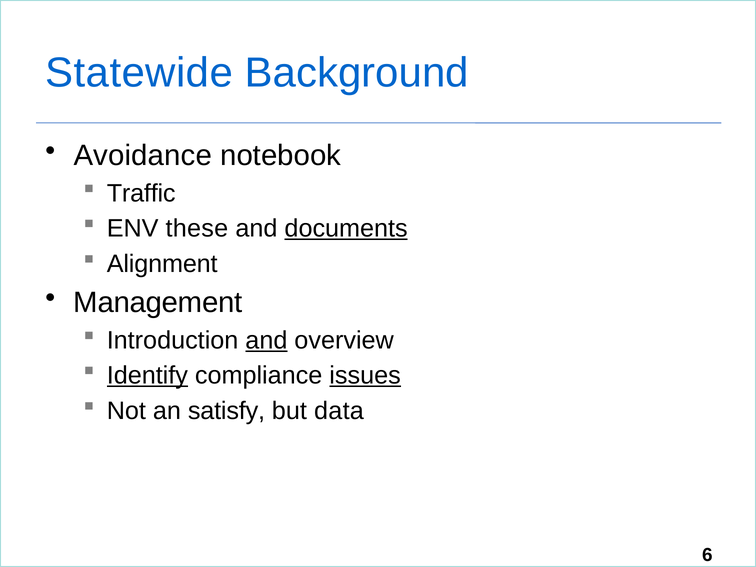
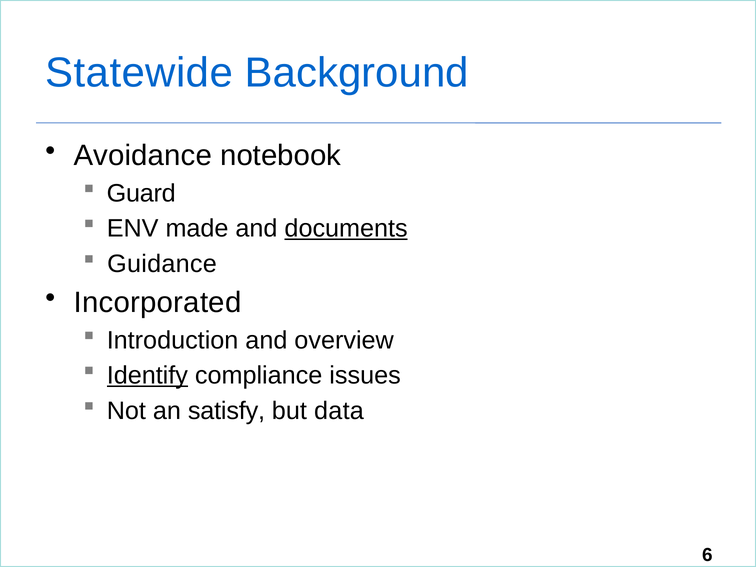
Traffic: Traffic -> Guard (141, 193)
these: these -> made (197, 229)
Alignment: Alignment -> Guidance (162, 264)
Management: Management -> Incorporated (158, 303)
and underline: present -> none (266, 340)
issues underline: present -> none (365, 376)
